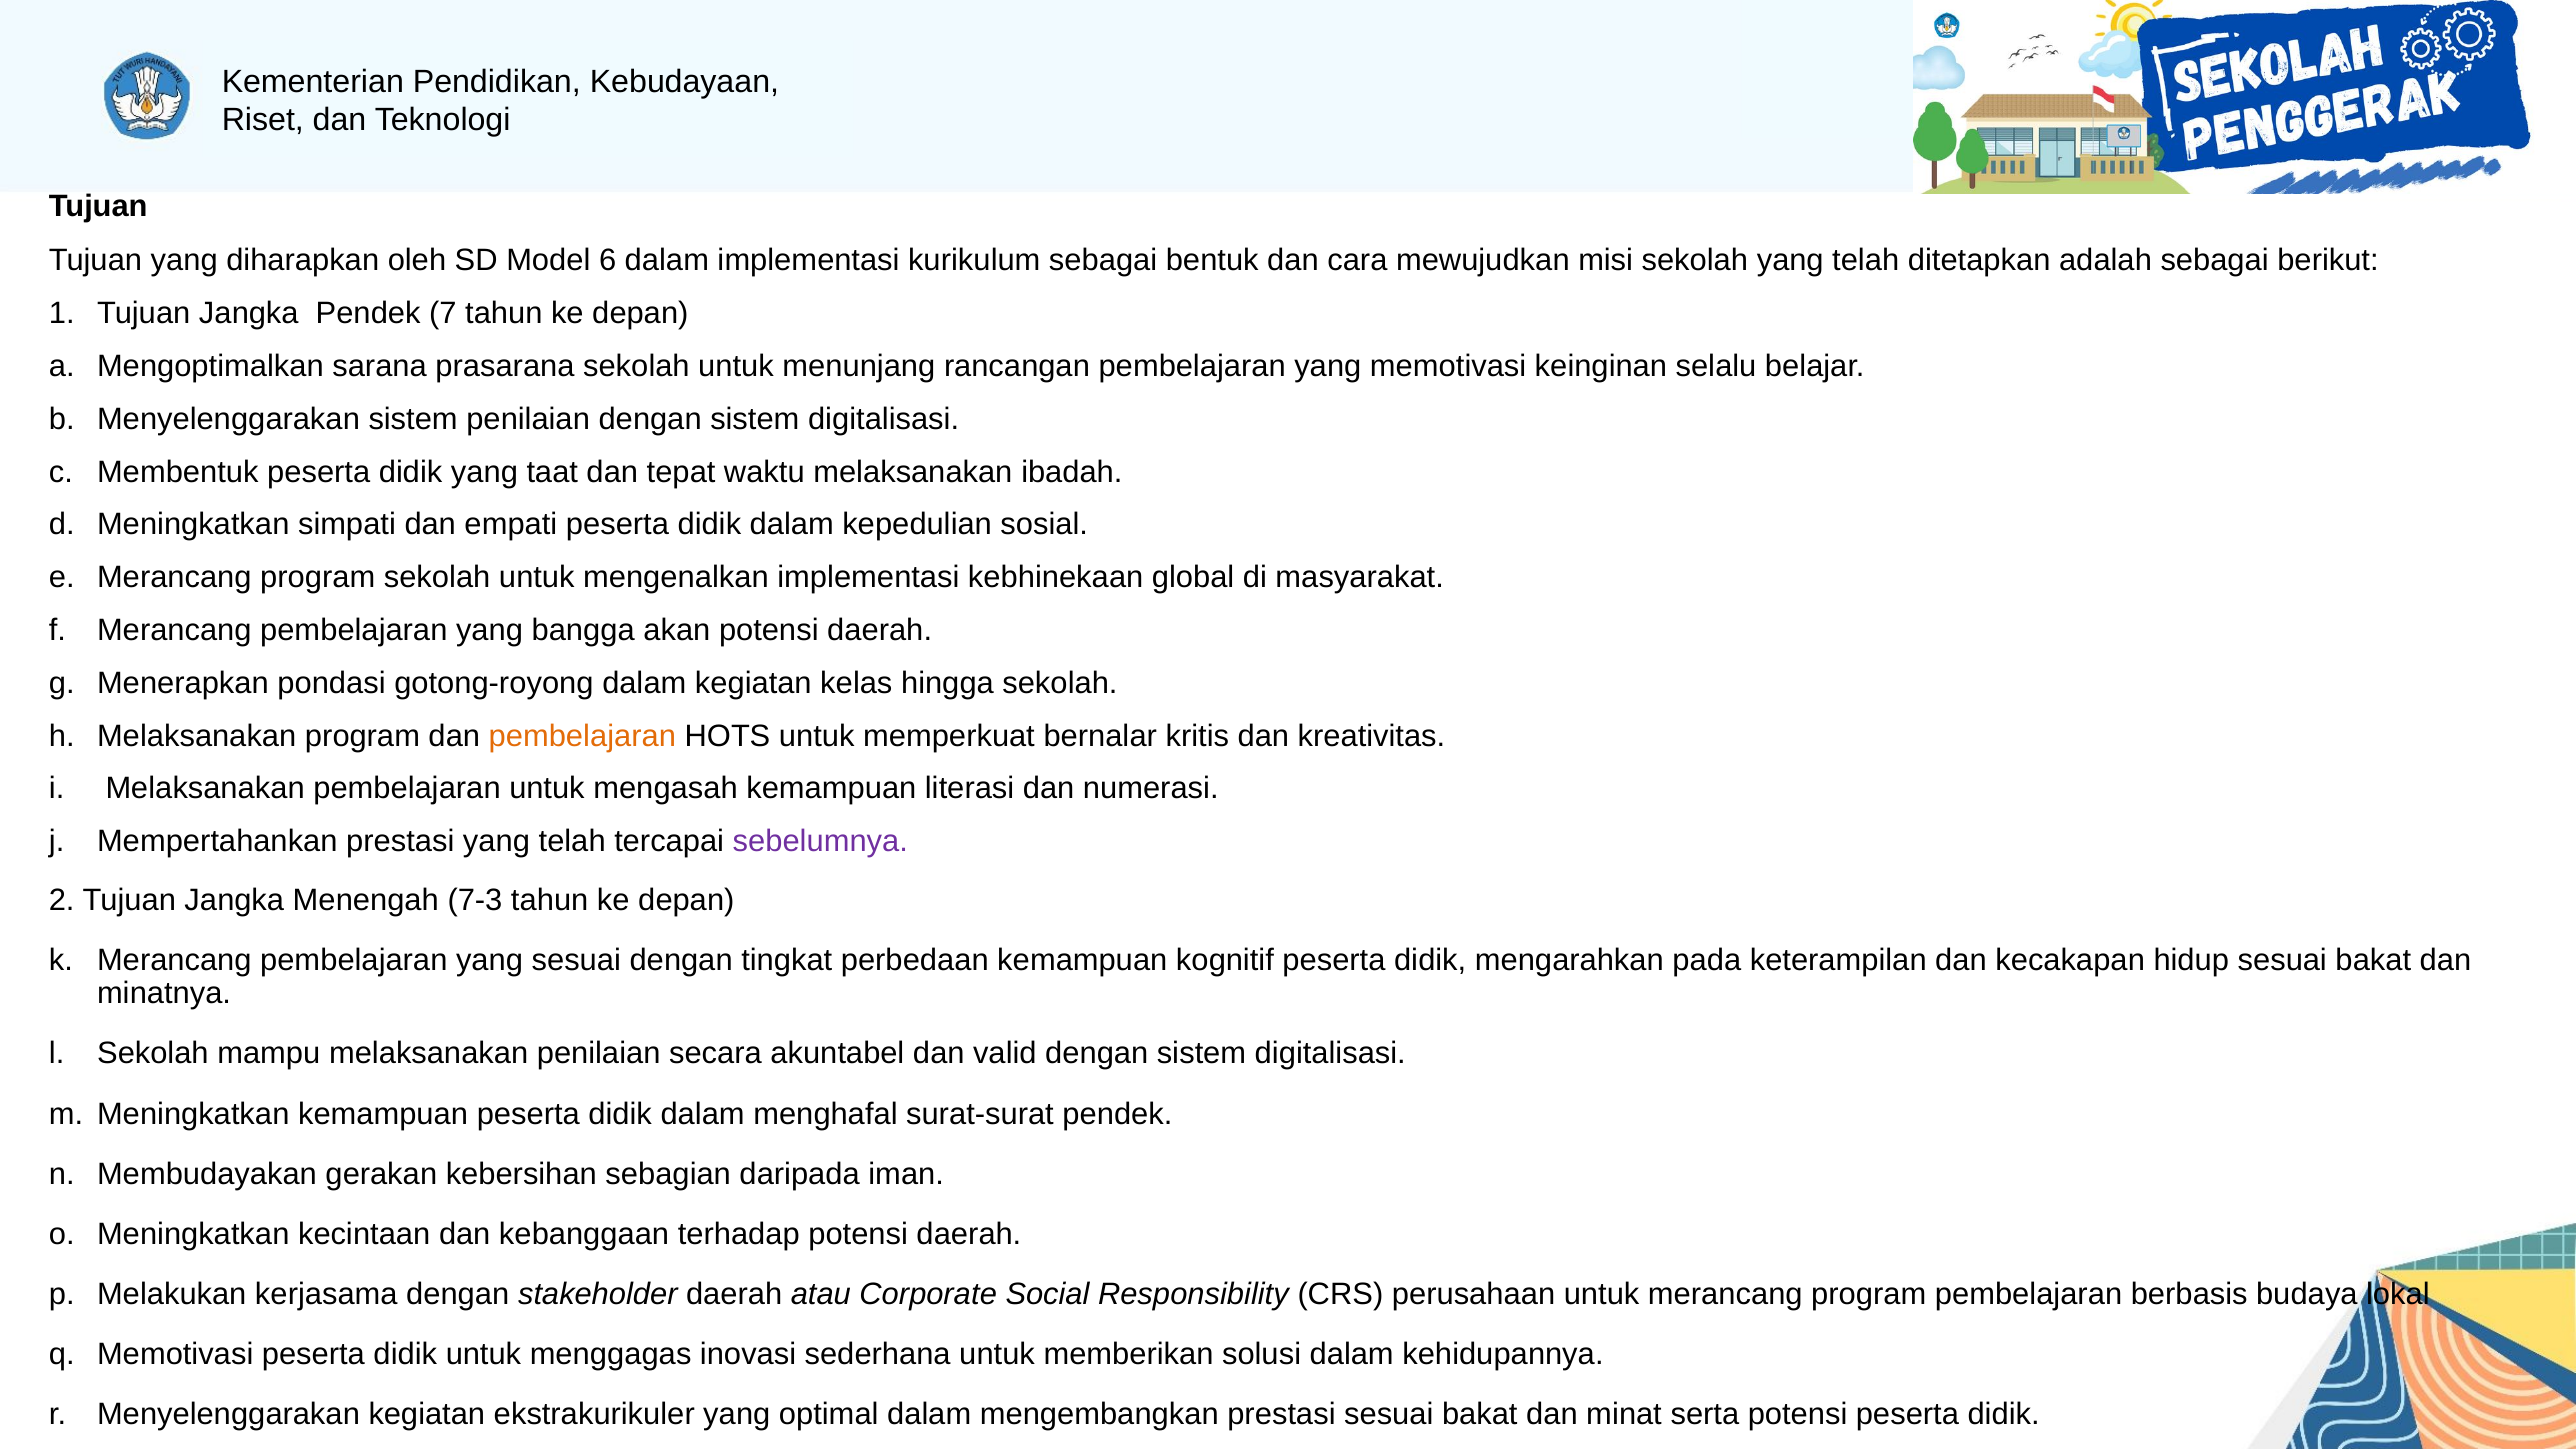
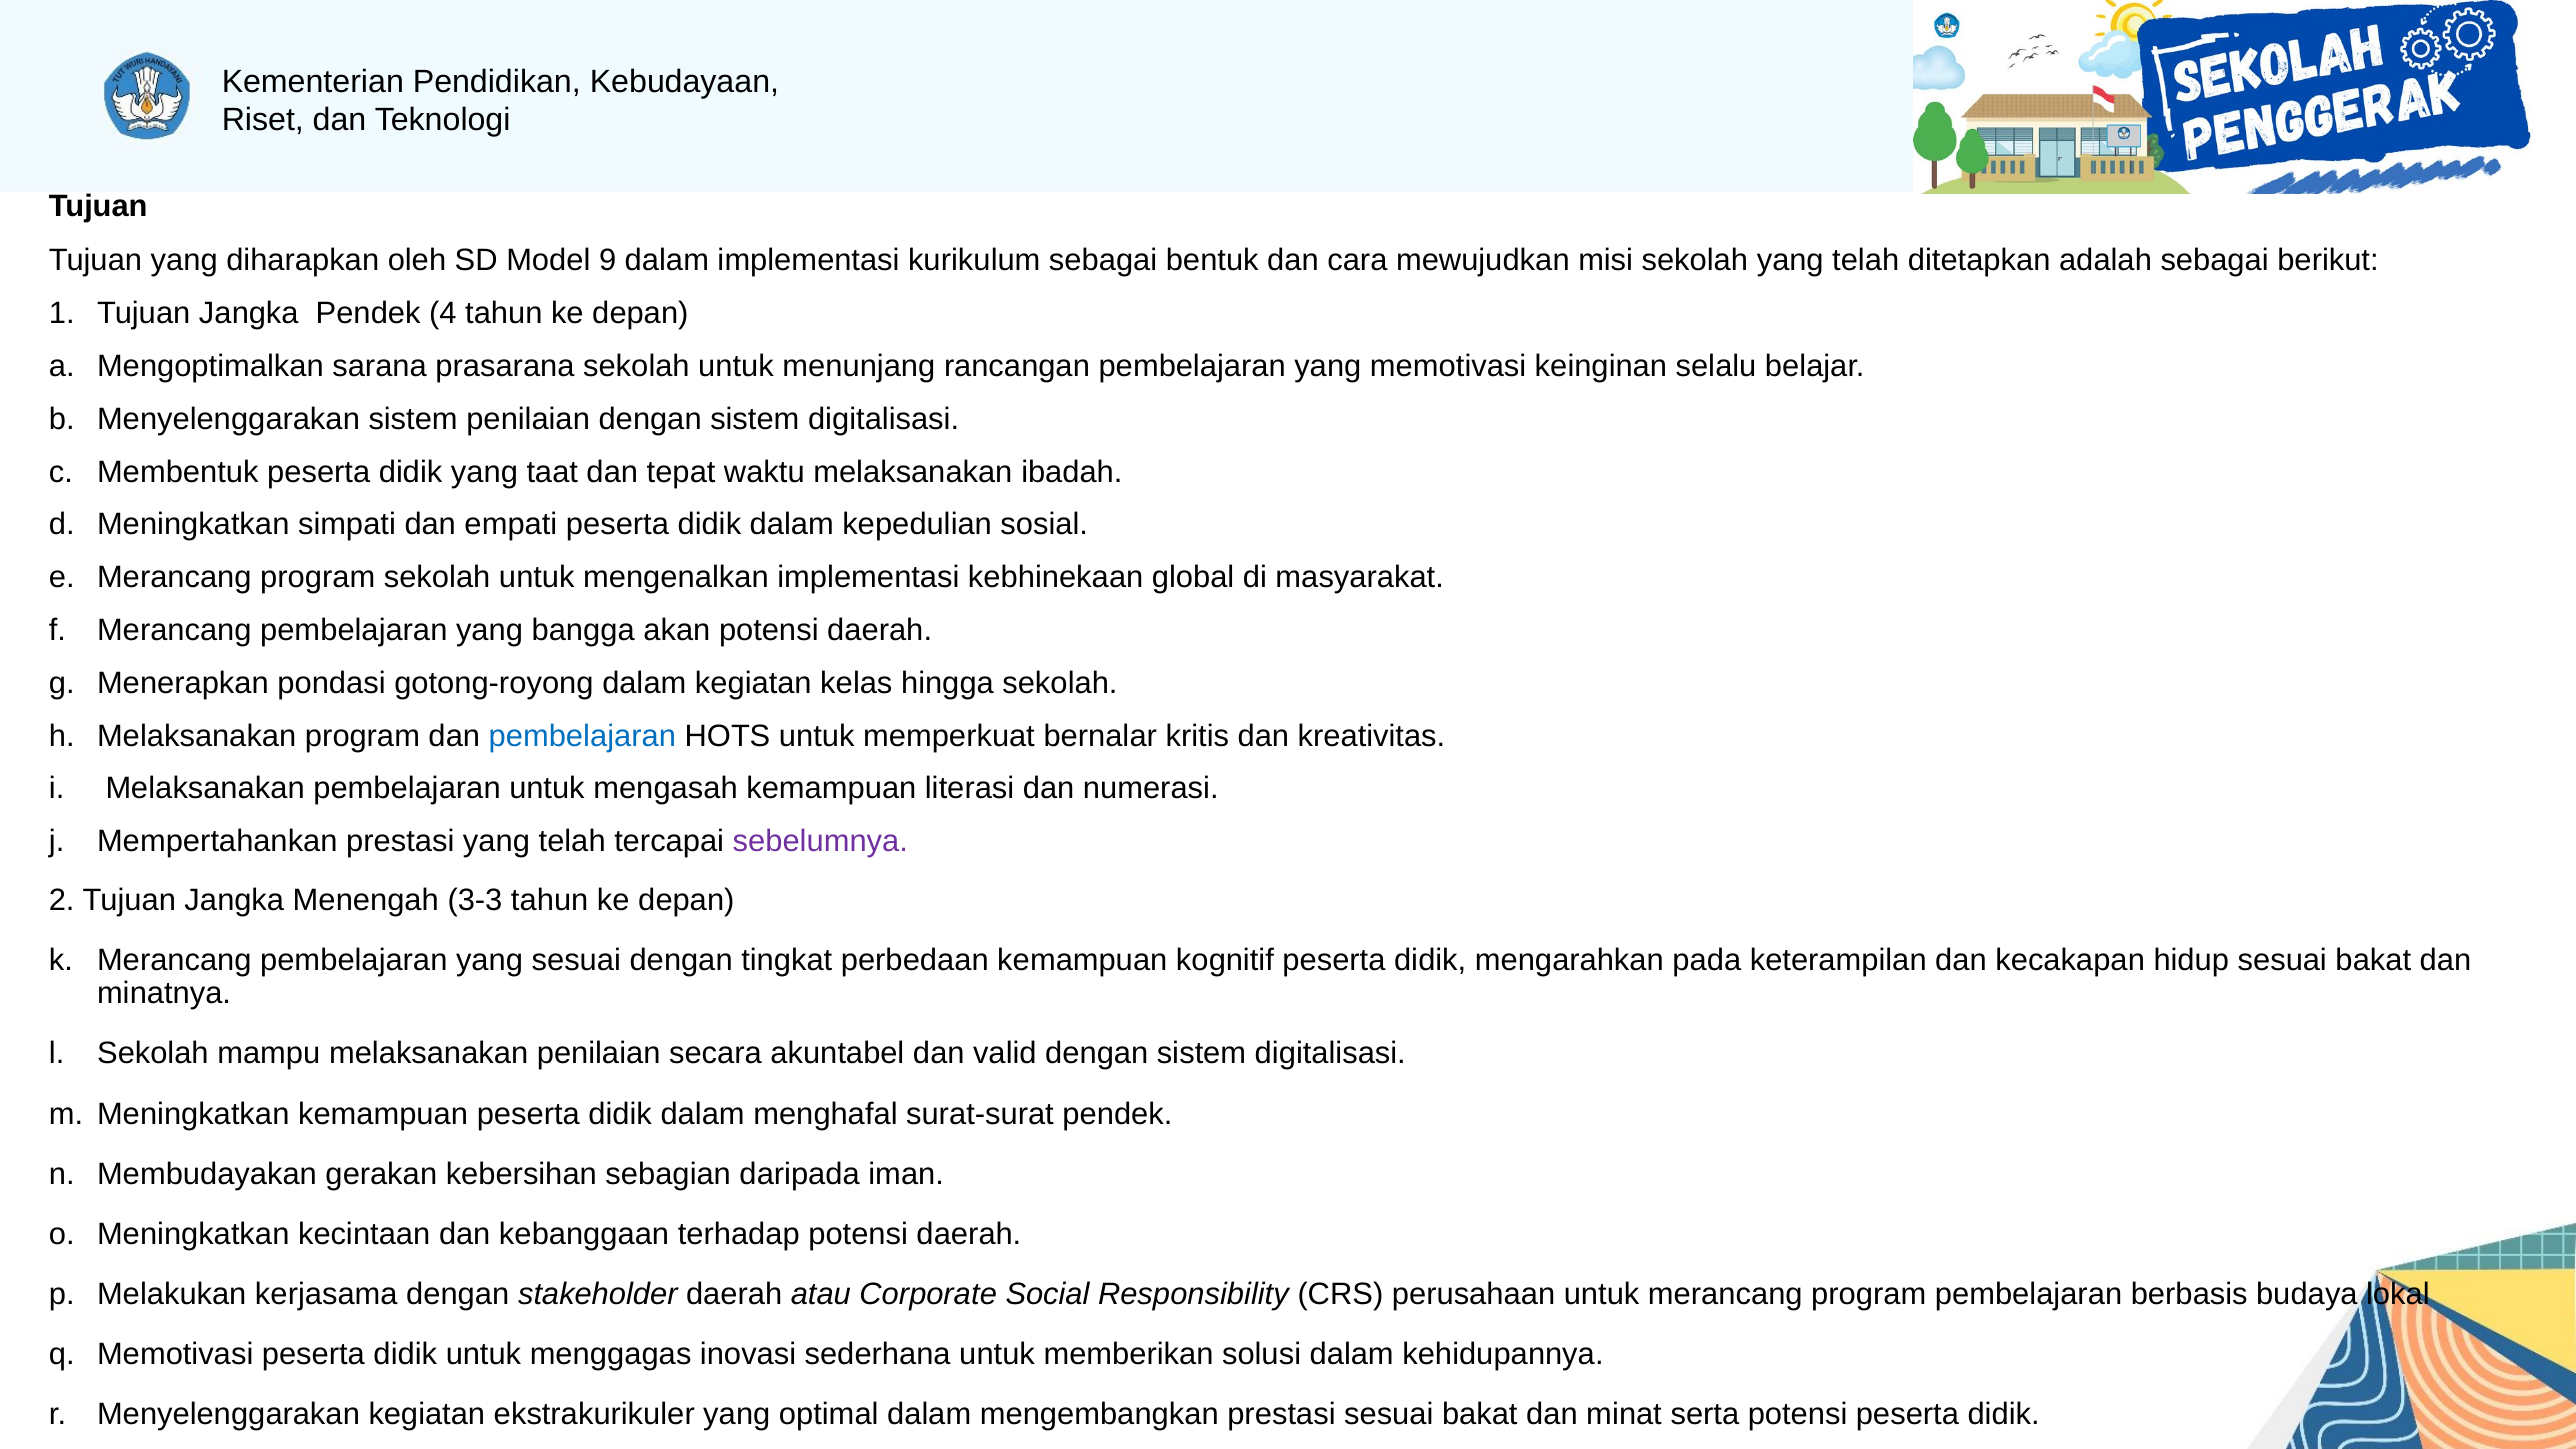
6: 6 -> 9 (608, 261)
7: 7 -> 4 (443, 314)
pembelajaran colour: orange -> blue (582, 736)
7-3: 7-3 -> 3-3 (475, 900)
